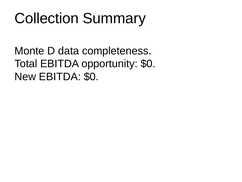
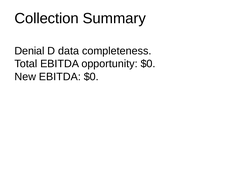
Monte: Monte -> Denial (29, 51)
